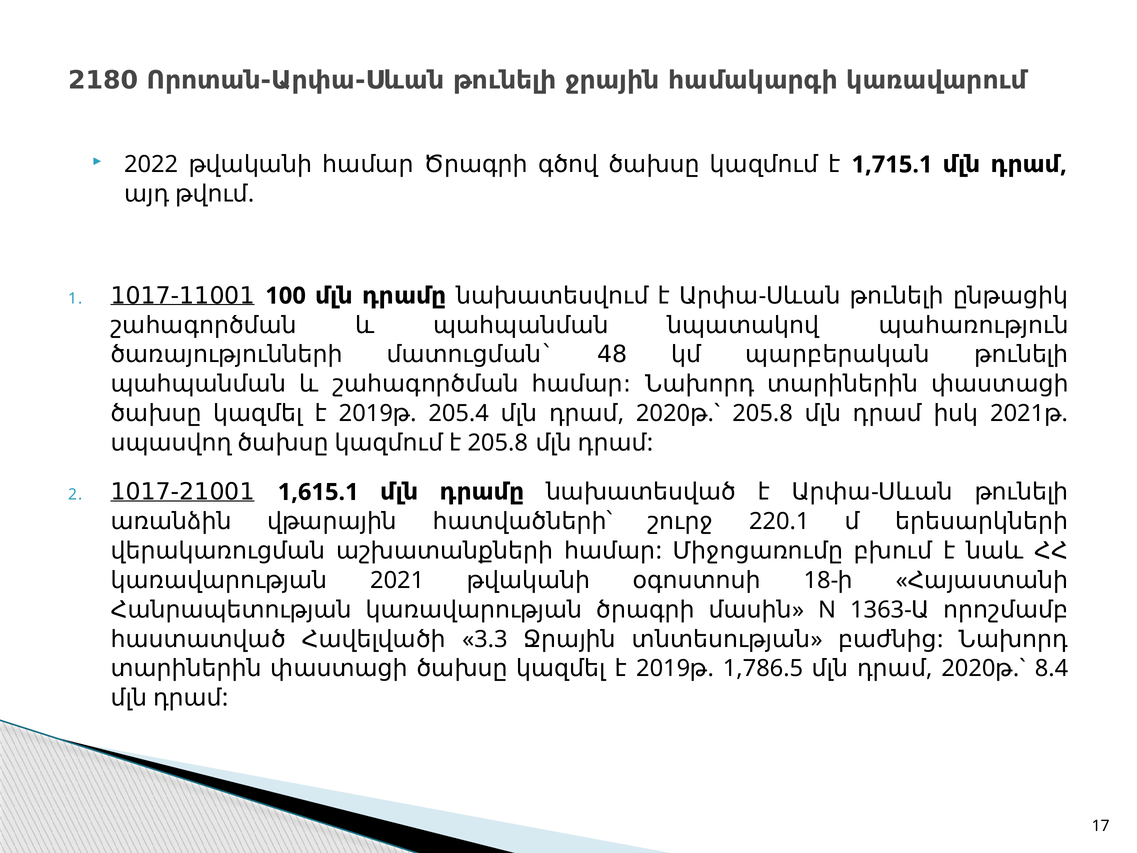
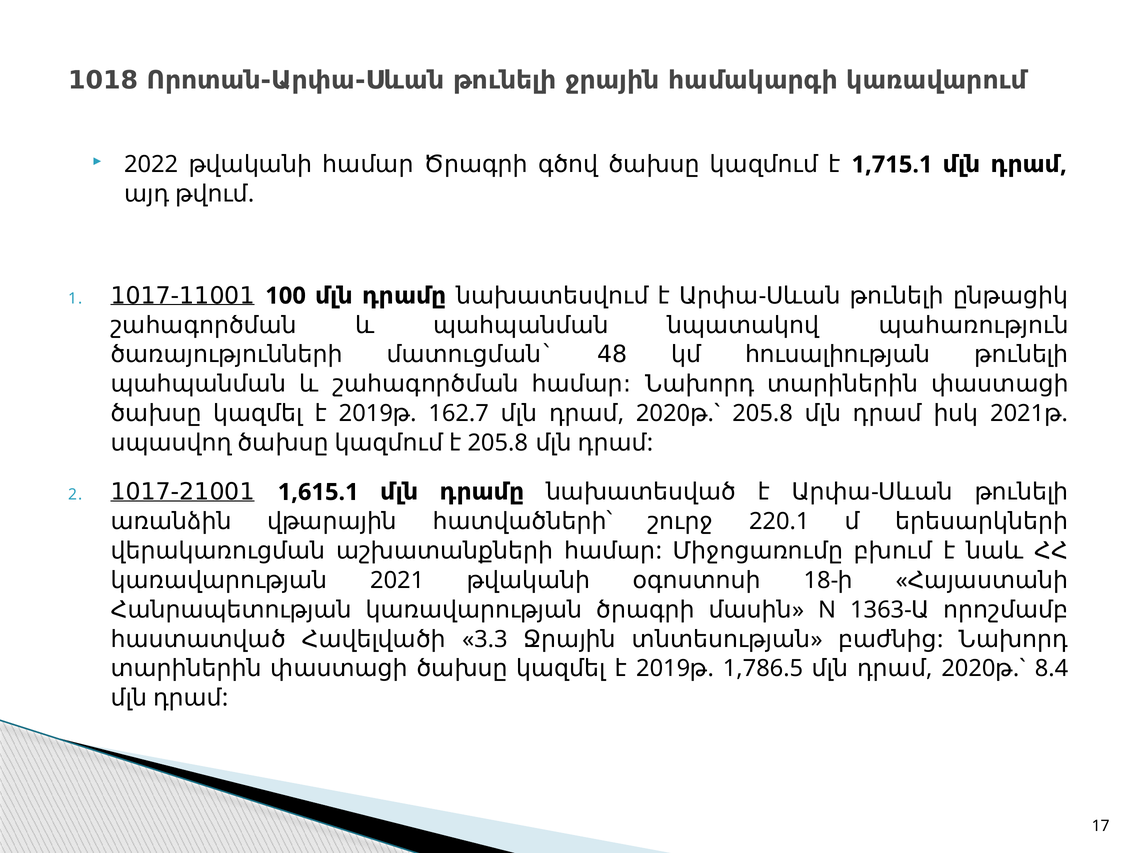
2180: 2180 -> 1018 (103, 80)
պարբերական: պարբերական -> հուսալիության (838, 355)
205.4: 205.4 -> 162.7 (459, 413)
